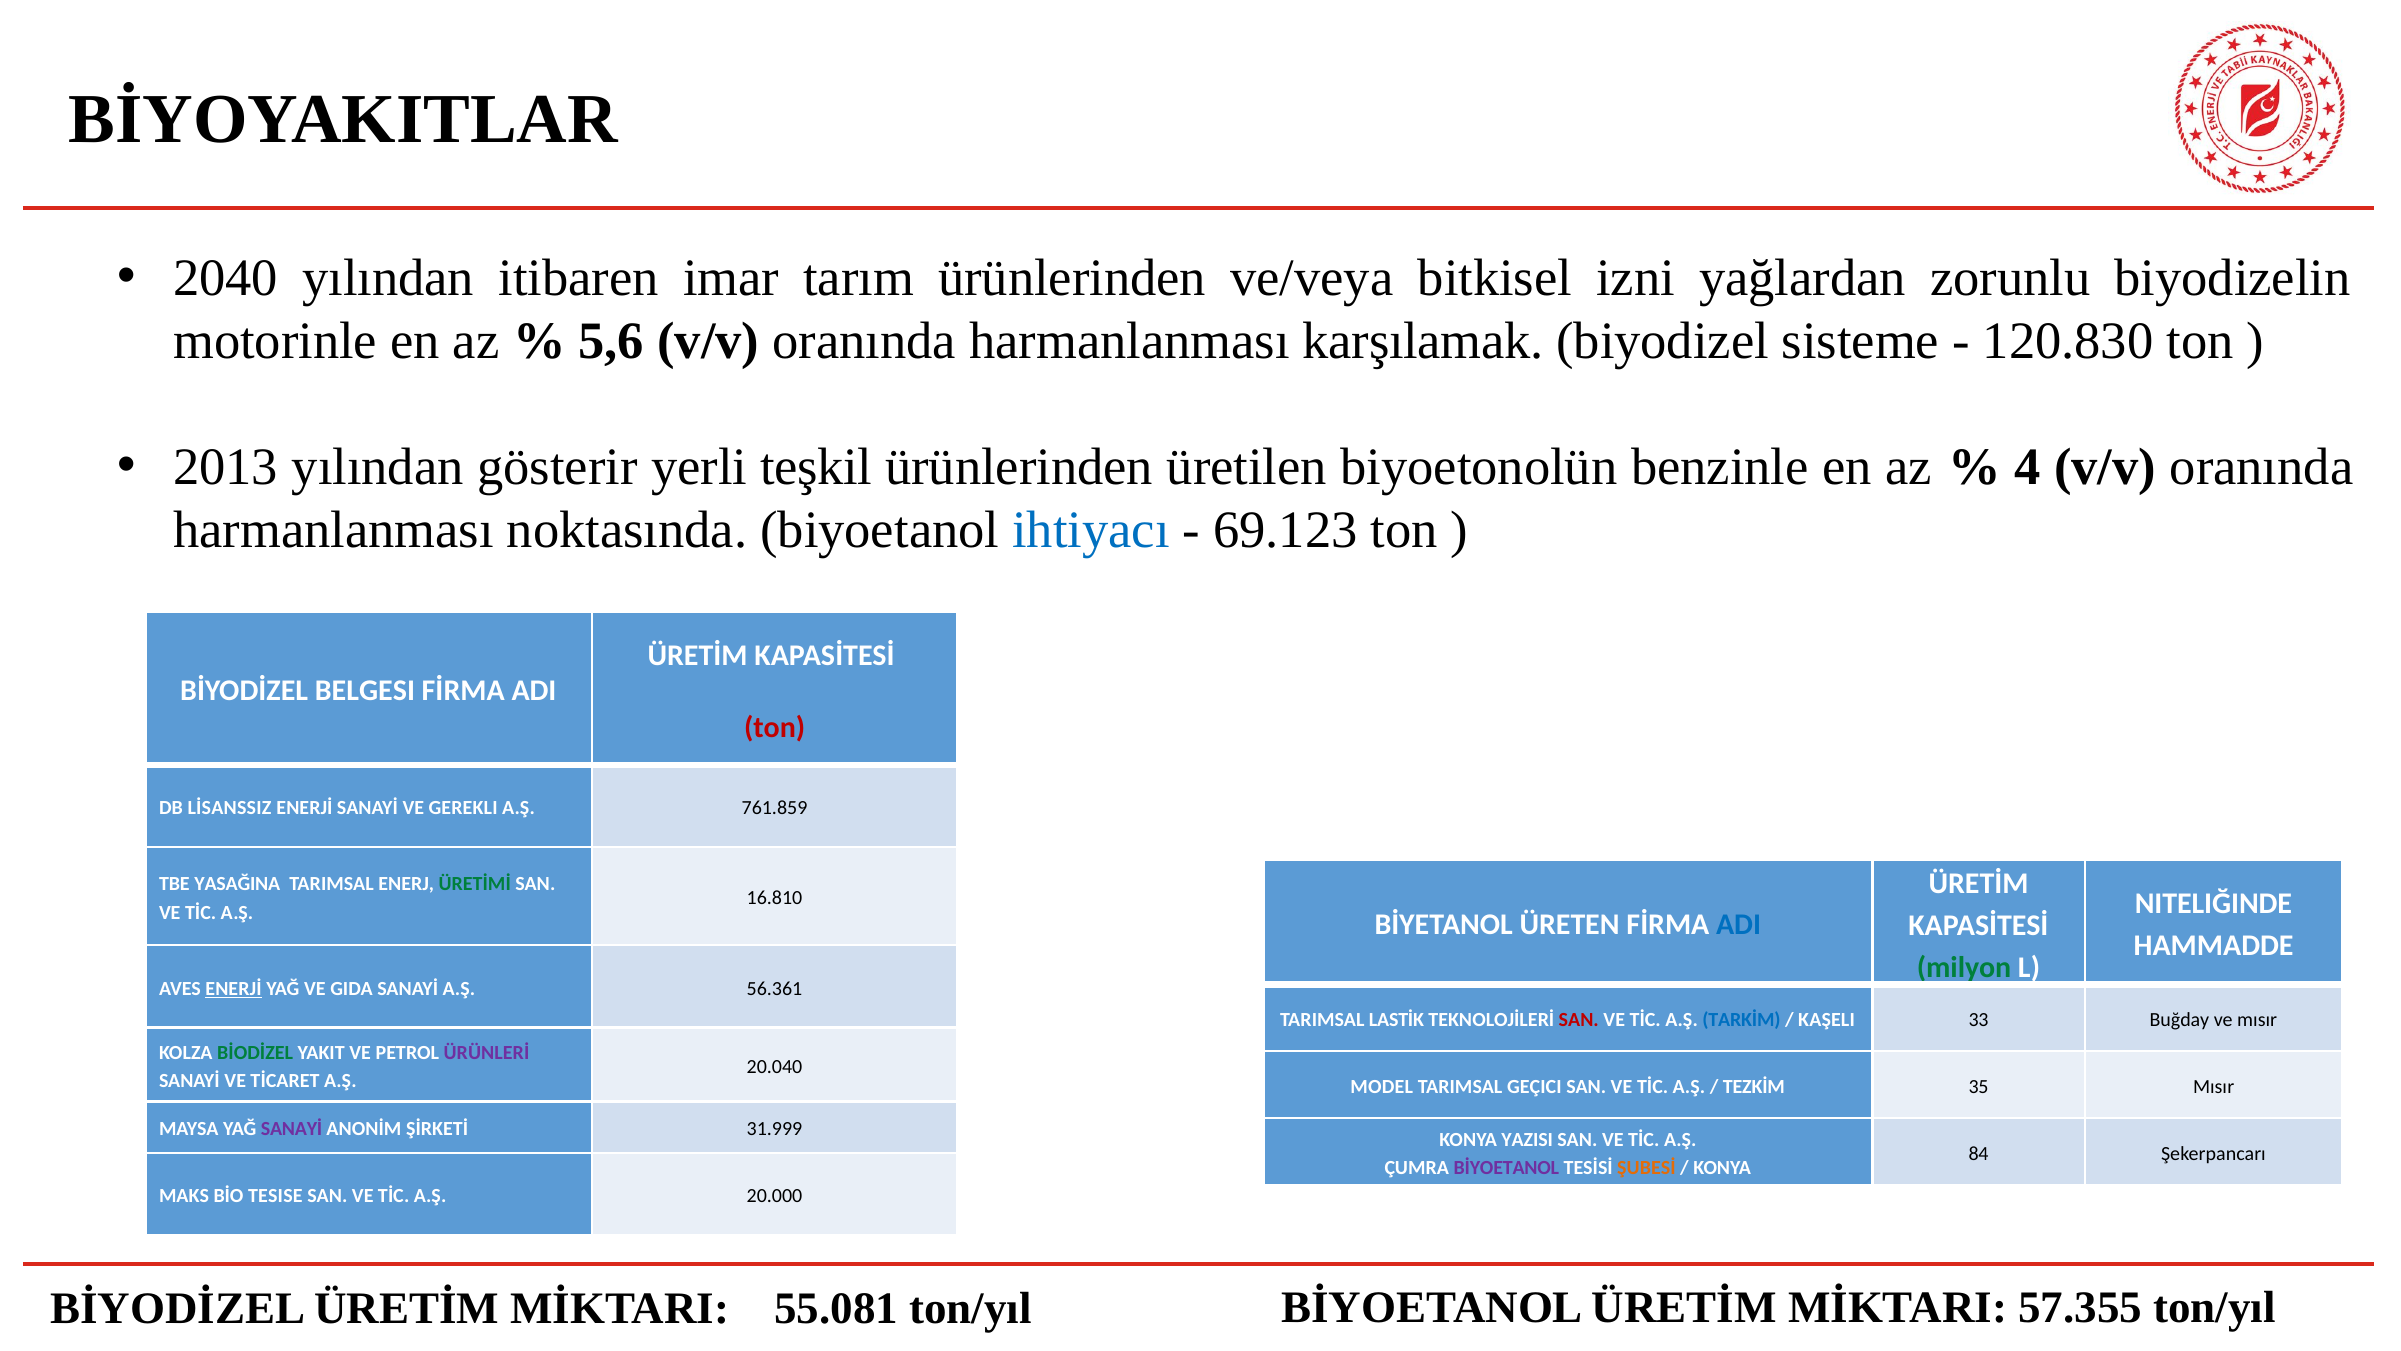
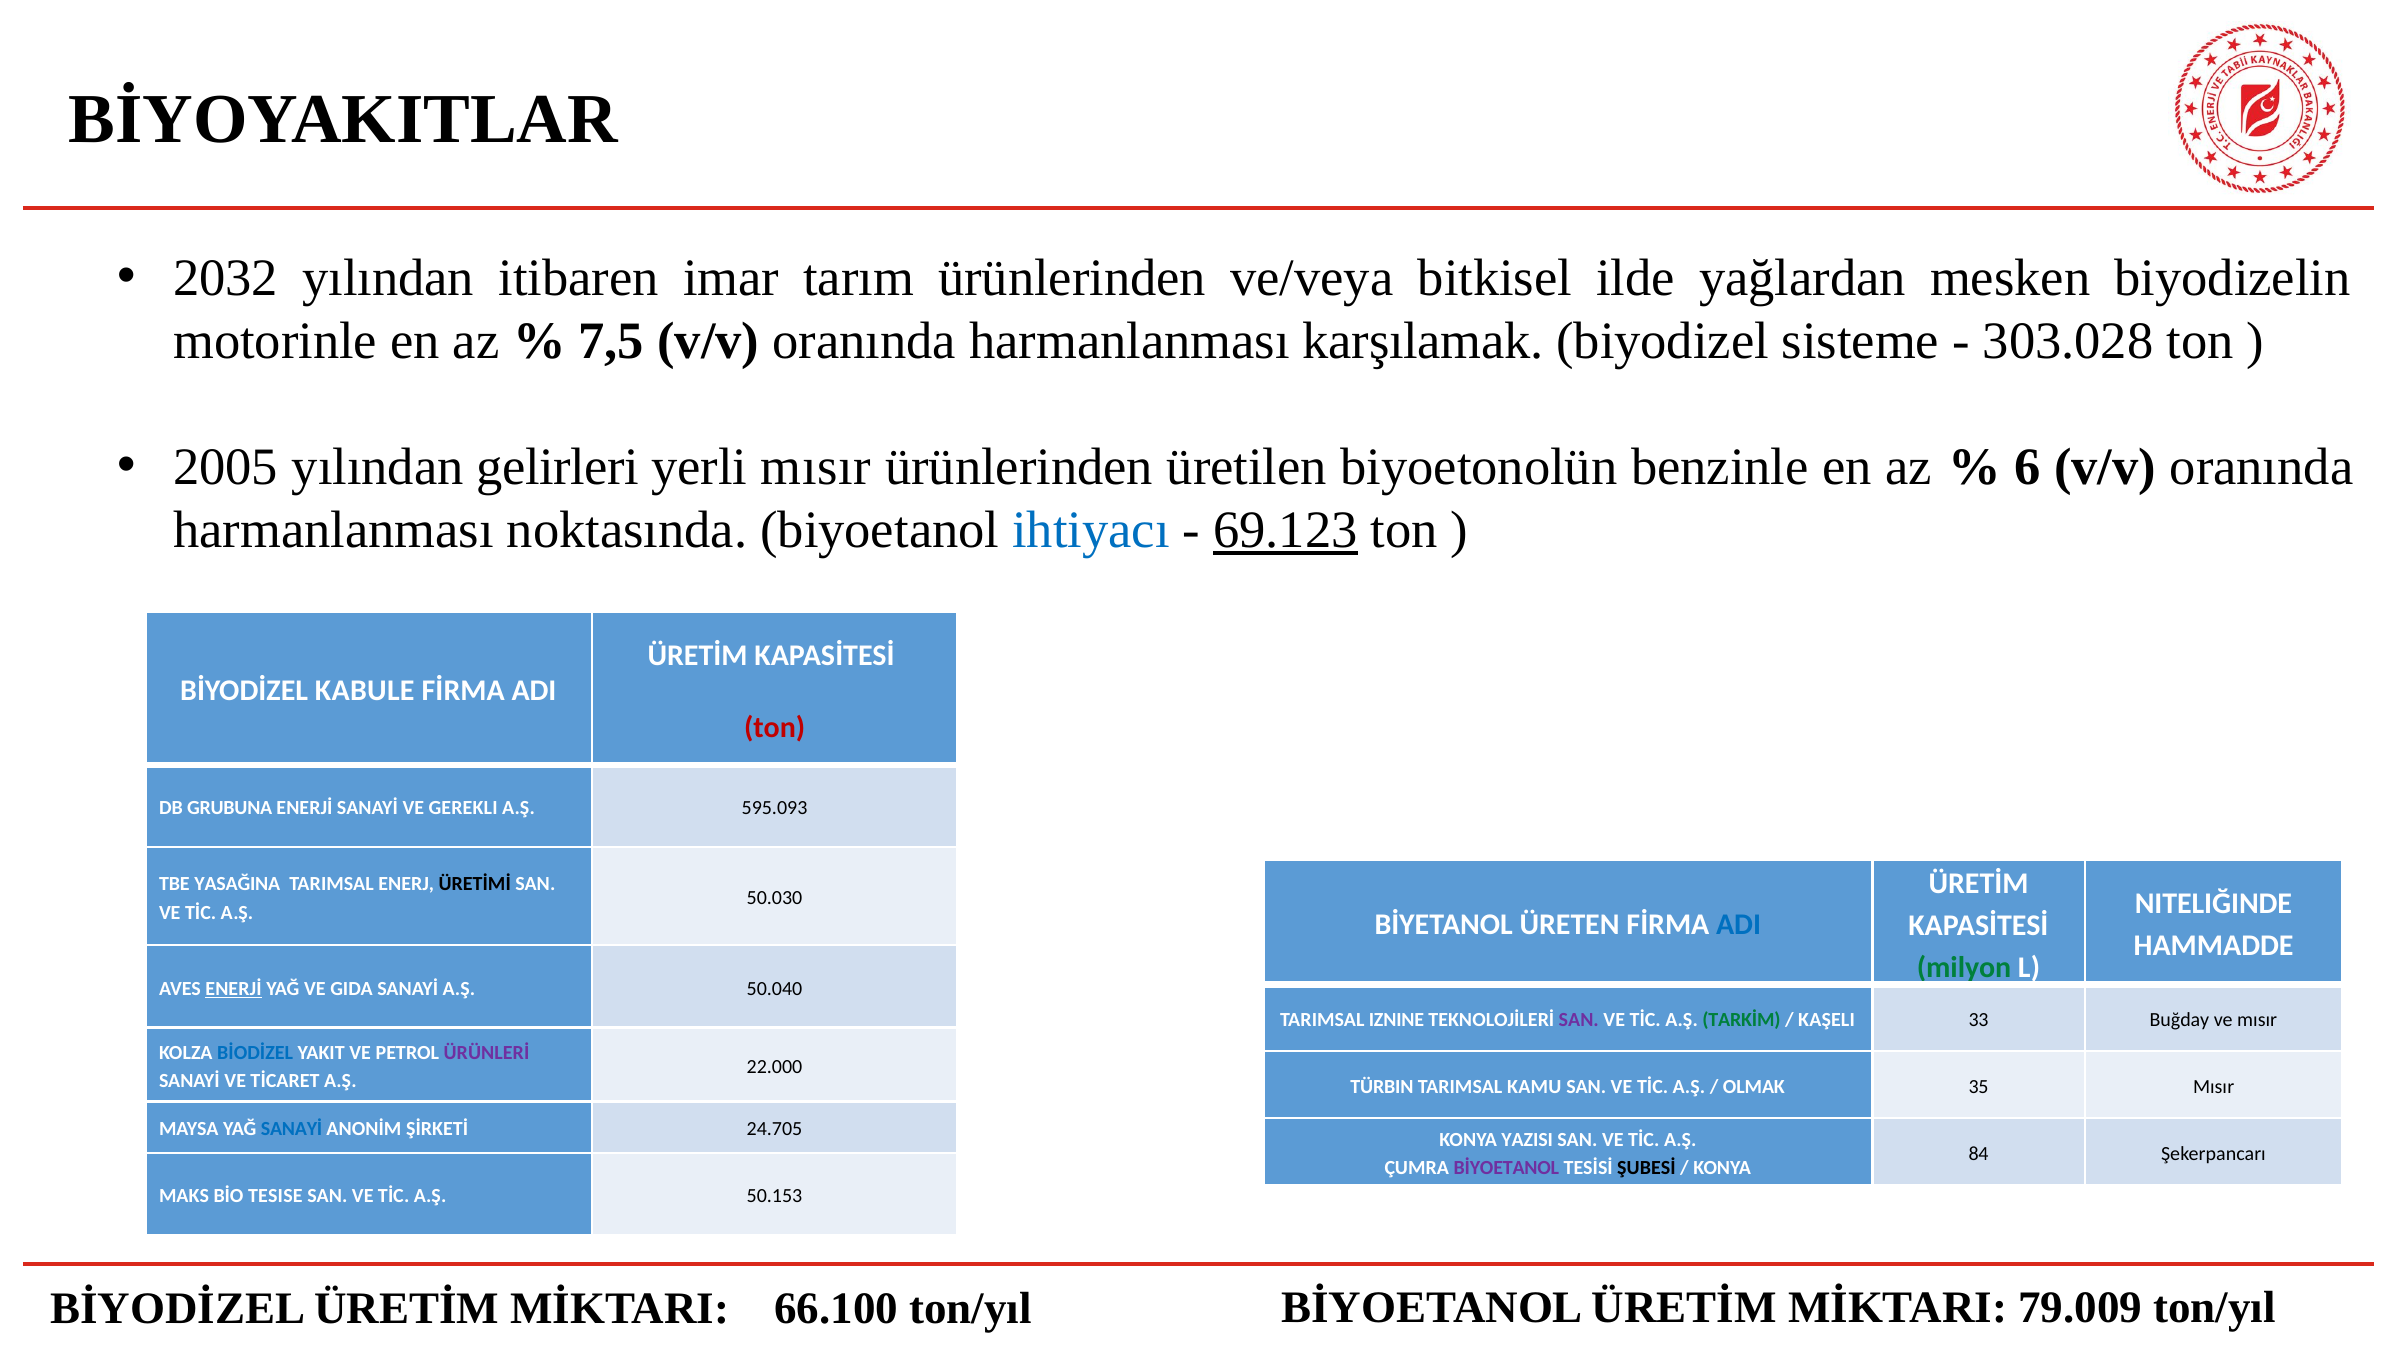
2040: 2040 -> 2032 (226, 278)
izni: izni -> ilde (1636, 278)
zorunlu: zorunlu -> mesken (2010, 278)
5,6: 5,6 -> 7,5 (611, 341)
120.830: 120.830 -> 303.028 (2068, 341)
2013: 2013 -> 2005 (226, 467)
gösterir: gösterir -> gelirleri (558, 467)
yerli teşkil: teşkil -> mısır (816, 467)
4: 4 -> 6 (2027, 467)
69.123 underline: none -> present (1285, 530)
BELGESI: BELGESI -> KABULE (365, 690)
LİSANSSIZ: LİSANSSIZ -> GRUBUNA (230, 808)
761.859: 761.859 -> 595.093 (775, 808)
ÜRETİMİ colour: green -> black (475, 884)
16.810: 16.810 -> 50.030 (775, 898)
56.361: 56.361 -> 50.040 (775, 988)
LASTİK: LASTİK -> IZNINE (1396, 1019)
SAN colour: red -> purple (1579, 1019)
TARKİM colour: blue -> green (1742, 1019)
BİODİZEL colour: green -> blue (255, 1052)
20.040: 20.040 -> 22.000 (775, 1066)
MODEL: MODEL -> TÜRBIN (1382, 1086)
GEÇICI: GEÇICI -> KAMU (1534, 1086)
TEZKİM: TEZKİM -> OLMAK (1754, 1086)
SANAYİ colour: purple -> blue (292, 1129)
31.999: 31.999 -> 24.705 (775, 1129)
ŞUBESİ colour: orange -> black (1646, 1167)
20.000: 20.000 -> 50.153 (775, 1196)
57.355: 57.355 -> 79.009 (2080, 1307)
55.081: 55.081 -> 66.100 (836, 1309)
